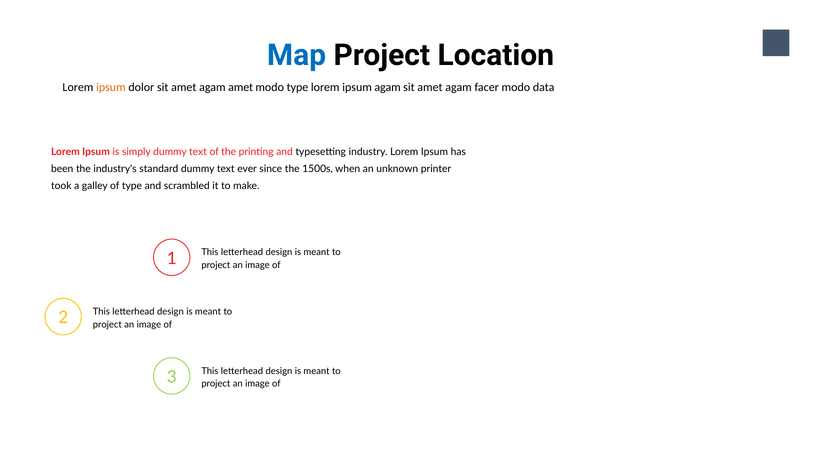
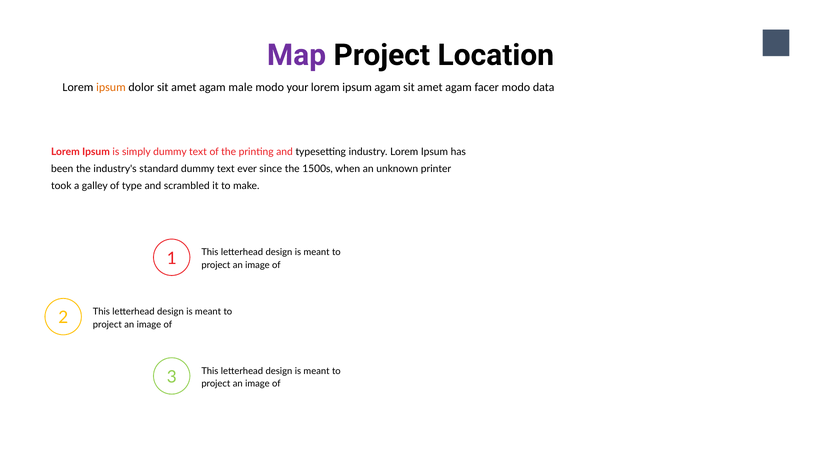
Map colour: blue -> purple (296, 55)
agam amet: amet -> male (241, 87)
modo type: type -> your (298, 87)
